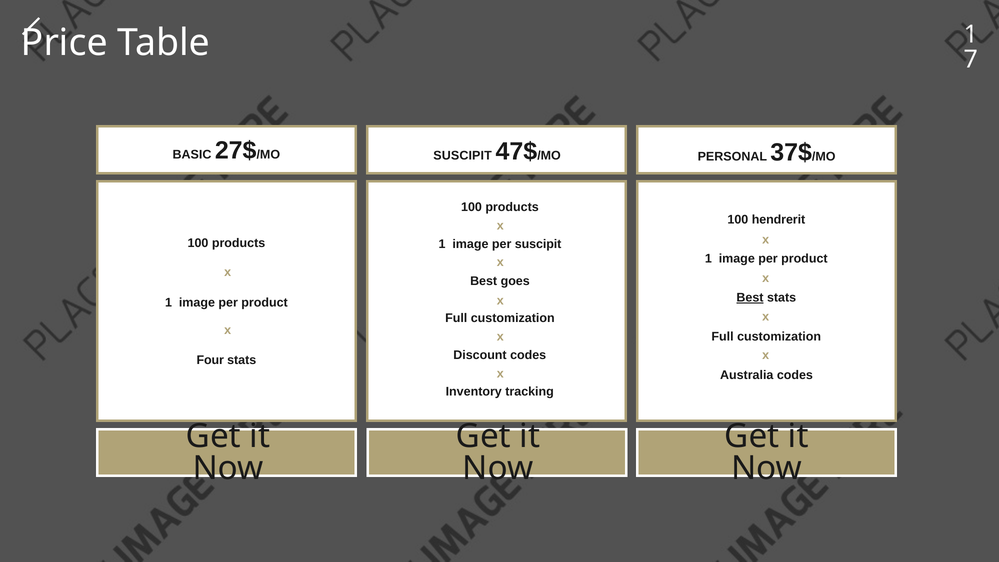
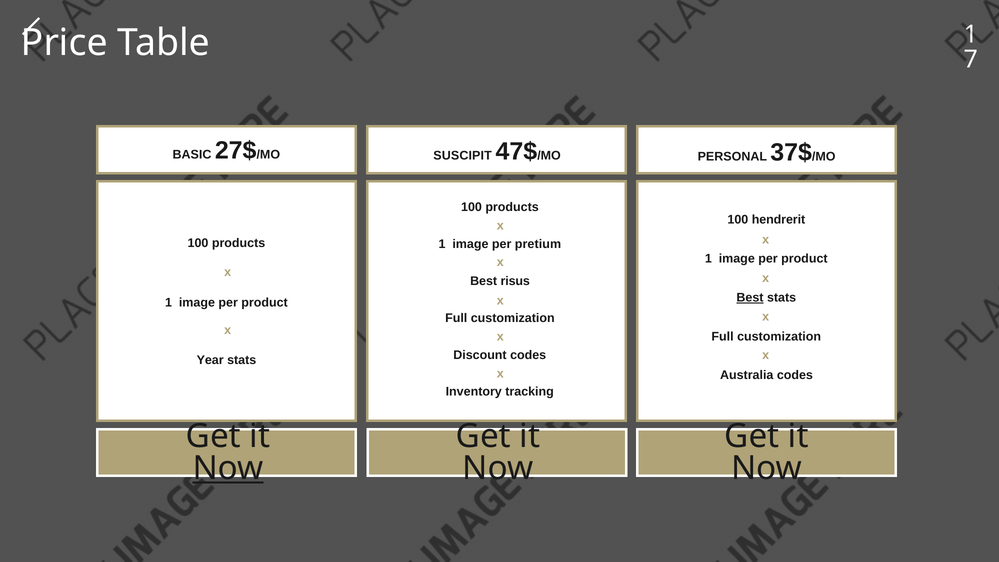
per suscipit: suscipit -> pretium (538, 244)
goes: goes -> risus (515, 281)
Four: Four -> Year (210, 360)
Now underline: none -> present (228, 468)
